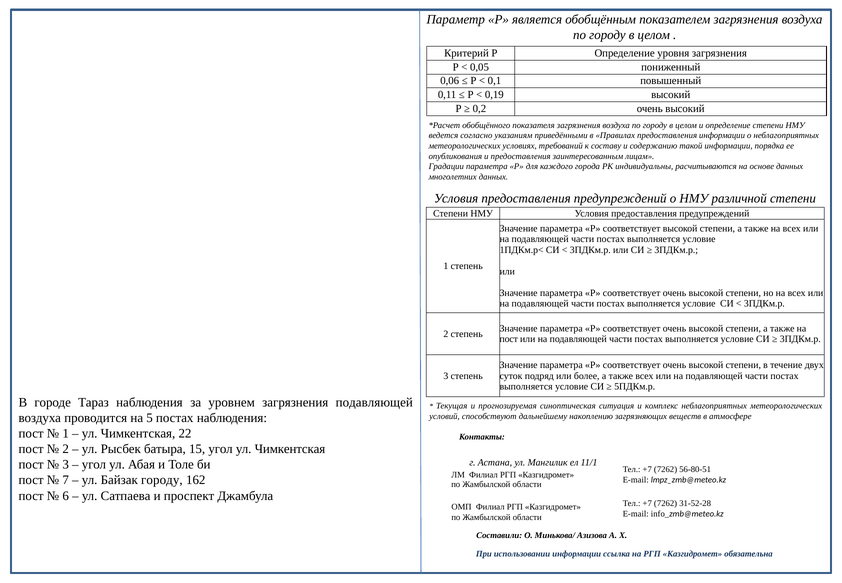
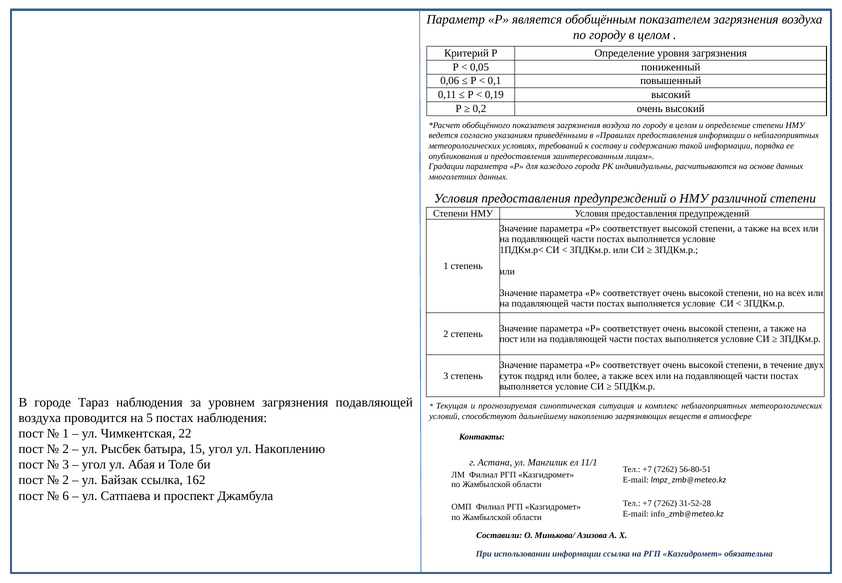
угол ул Чимкентская: Чимкентская -> Накоплению (290, 449)
7: 7 -> 2 (66, 480)
Байзак городу: городу -> ссылка (162, 480)
